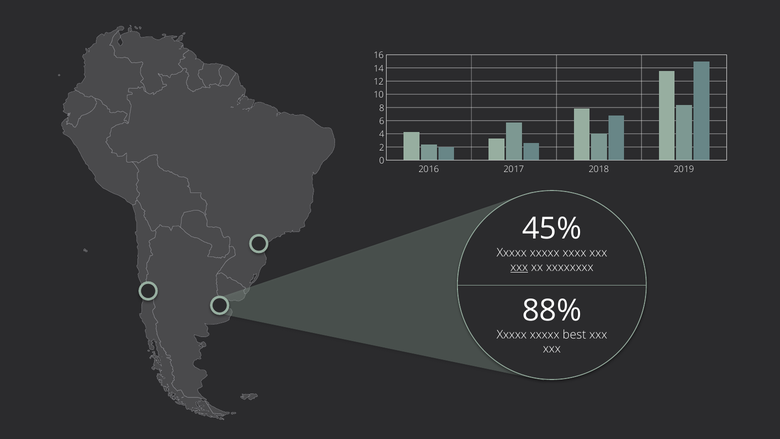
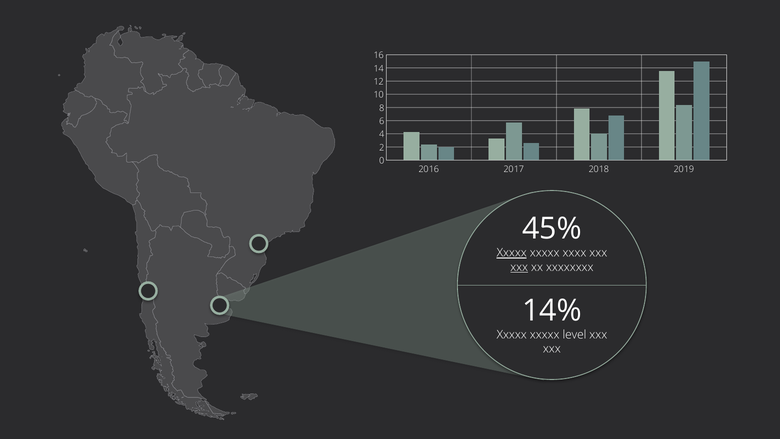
Xxxxx underline: none -> present (512, 253)
88%: 88% -> 14% (552, 310)
best: best -> level (574, 334)
